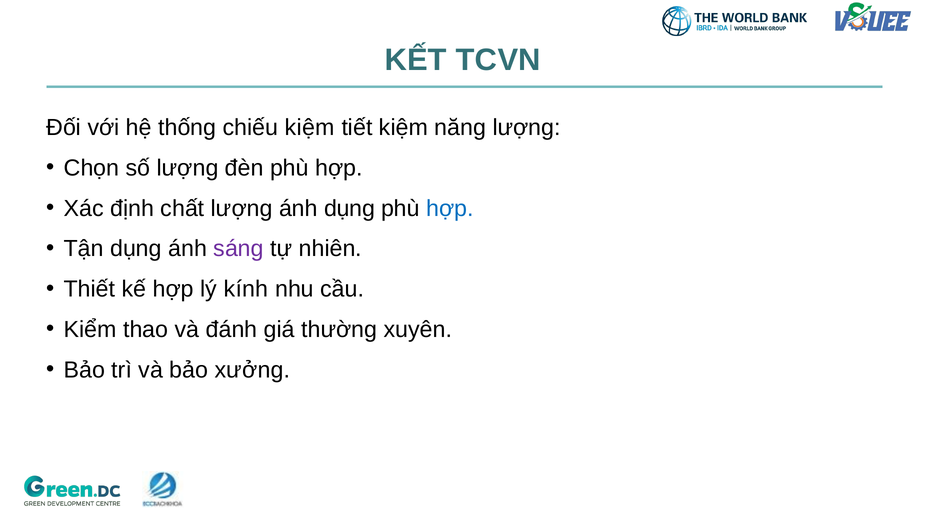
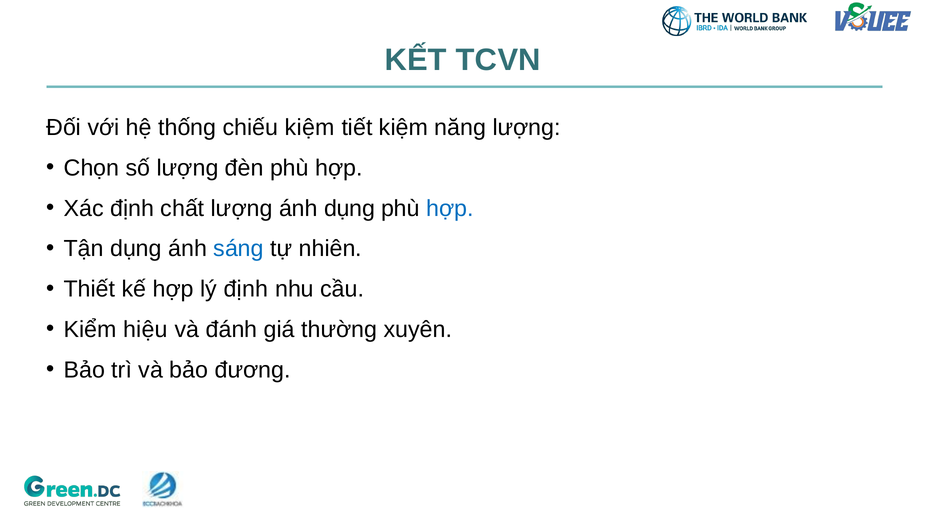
sáng colour: purple -> blue (239, 249)
lý kính: kính -> định (246, 289)
thao: thao -> hiệu (146, 329)
xưởng: xưởng -> đương (253, 370)
